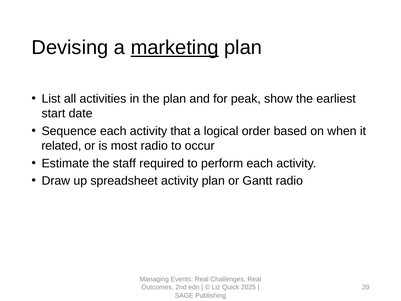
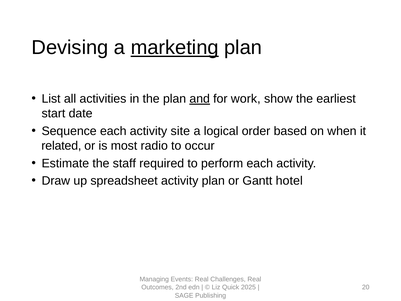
and underline: none -> present (200, 99)
peak: peak -> work (246, 99)
that: that -> site (180, 131)
Gantt radio: radio -> hotel (289, 181)
